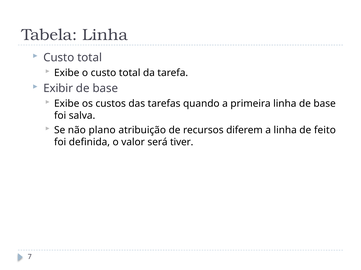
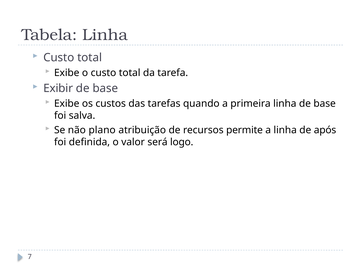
diferem: diferem -> permite (244, 130)
feito: feito -> após (325, 130)
tiver: tiver -> logo (182, 142)
